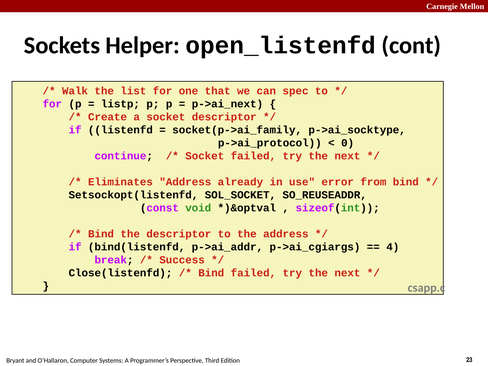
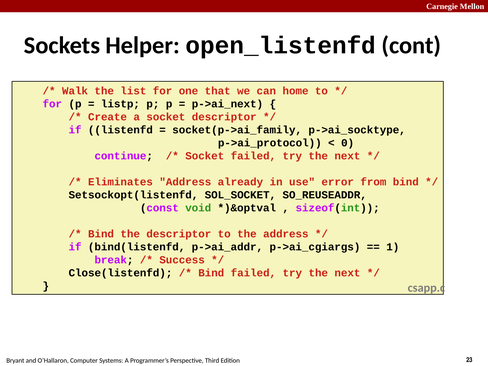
spec: spec -> home (296, 91)
4: 4 -> 1 (393, 247)
